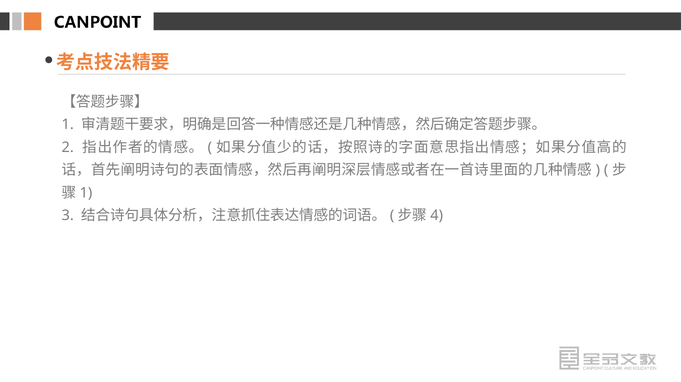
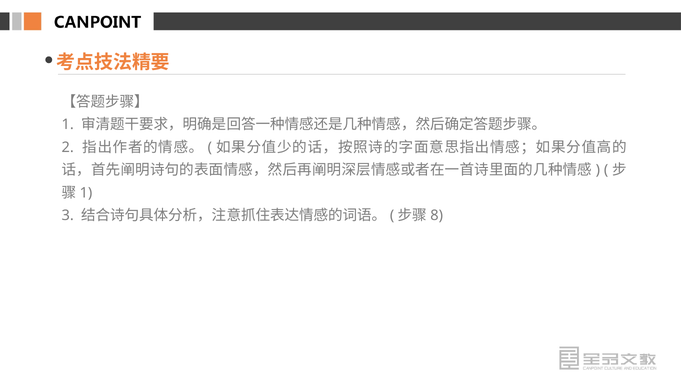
4: 4 -> 8 (437, 215)
